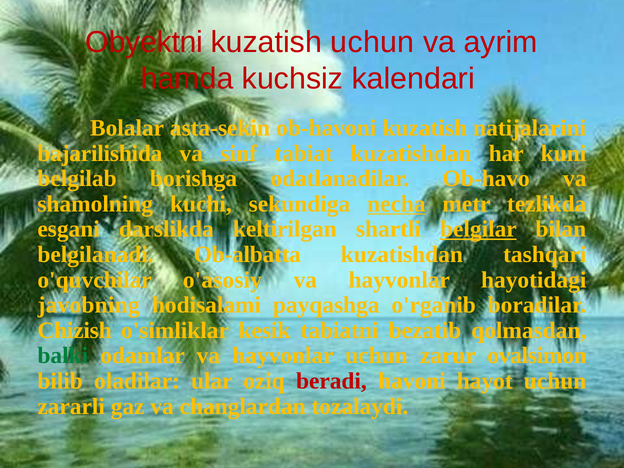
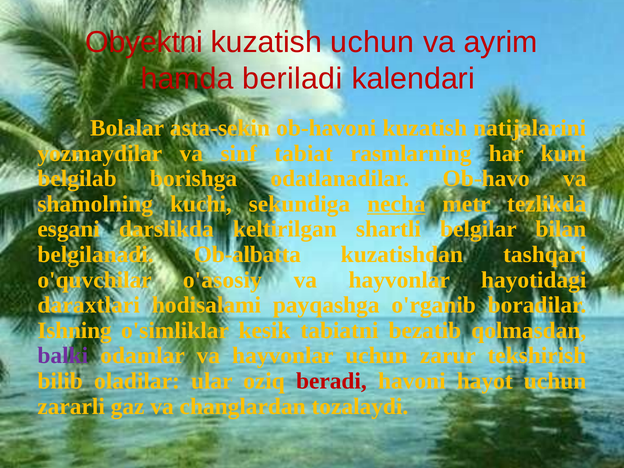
kuchsiz: kuchsiz -> beriladi (292, 79)
bajarilishida: bajarilishida -> yozmaydilar (100, 153)
tabiat kuzatishdan: kuzatishdan -> rasmlarning (411, 153)
belgilar underline: present -> none (478, 229)
javobning: javobning -> daraxtlari (89, 305)
Chizish: Chizish -> Ishning (75, 330)
balki colour: green -> purple (63, 356)
ovalsimon: ovalsimon -> tekshirish (537, 356)
